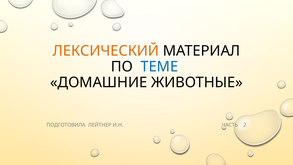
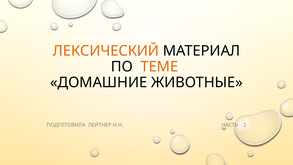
ТЕМЕ colour: blue -> orange (159, 67)
